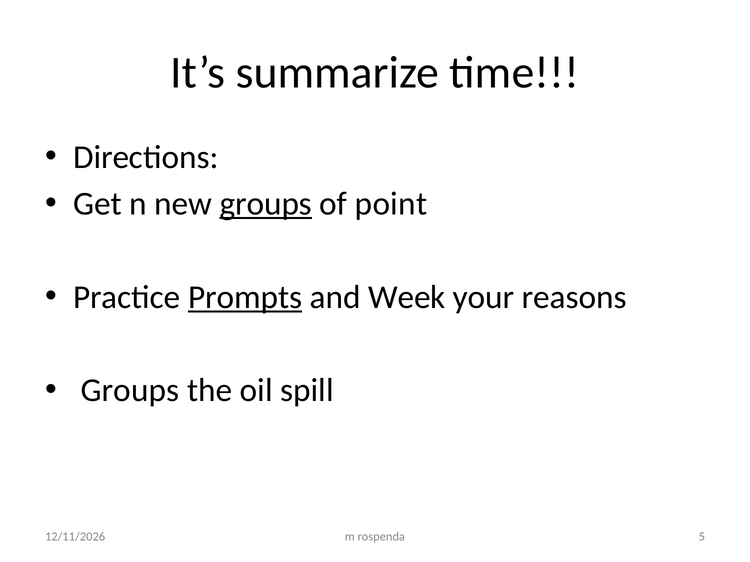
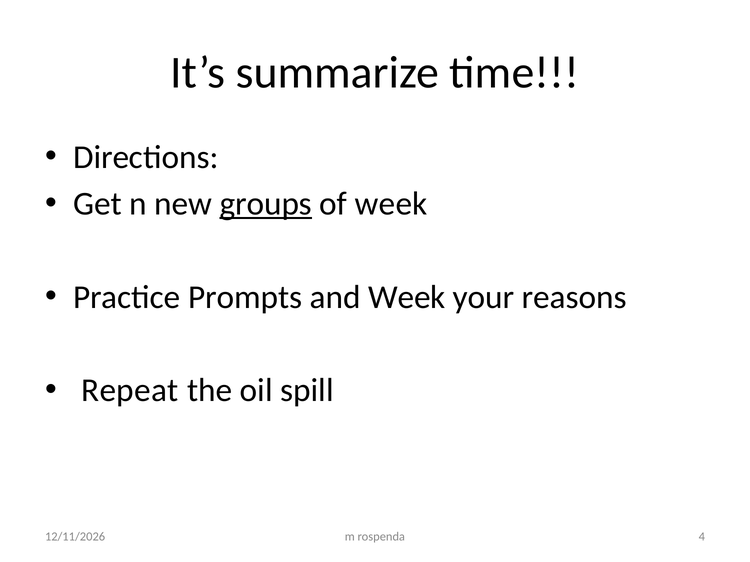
of point: point -> week (391, 204)
Prompts underline: present -> none (245, 297)
Groups: Groups -> Repeat (130, 391)
5: 5 -> 4 (702, 537)
